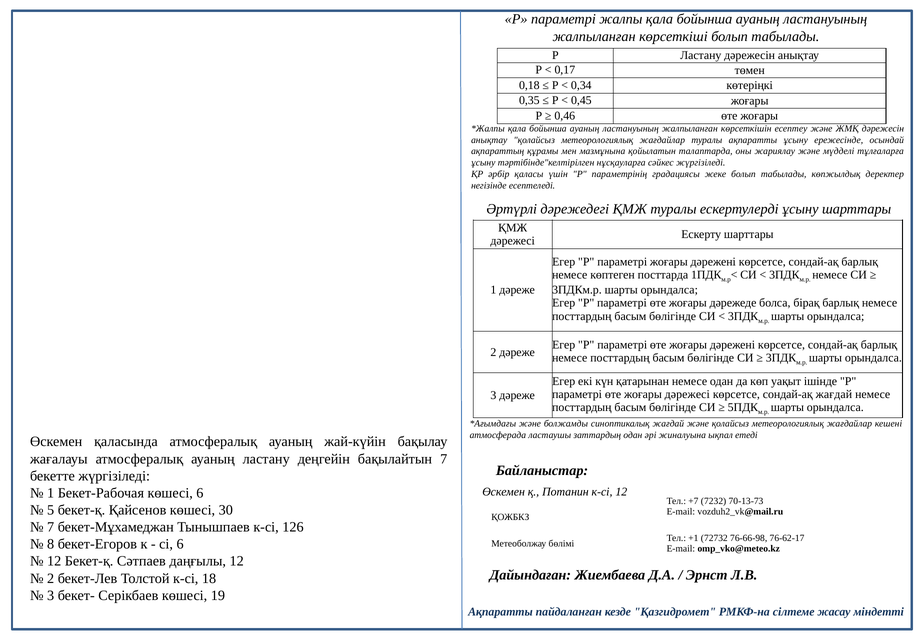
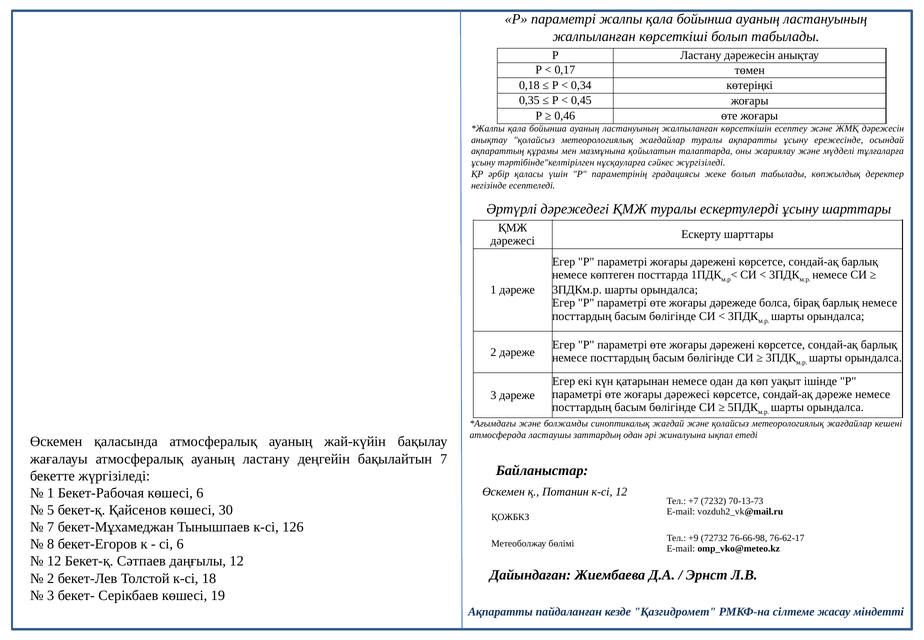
сондай-ақ жағдай: жағдай -> дәреже (834, 394)
+1: +1 -> +9 (693, 538)
